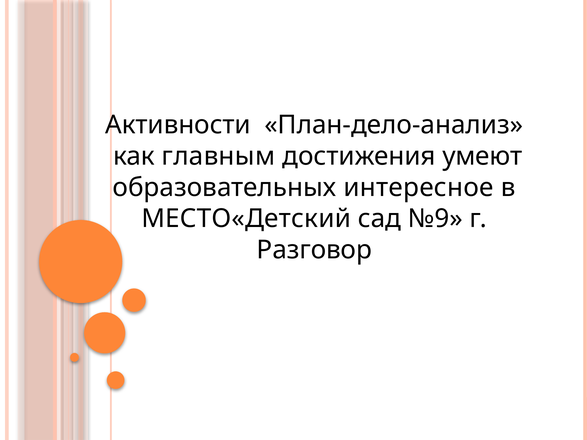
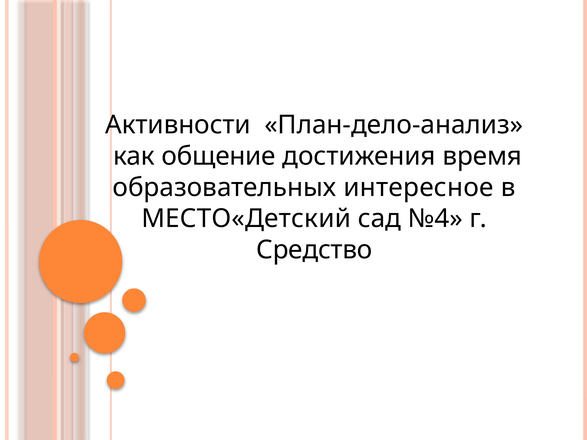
главным: главным -> общение (219, 156)
умеют: умеют -> время (482, 156)
№9: №9 -> №4 (435, 219)
Разговор: Разговор -> Средство (314, 250)
